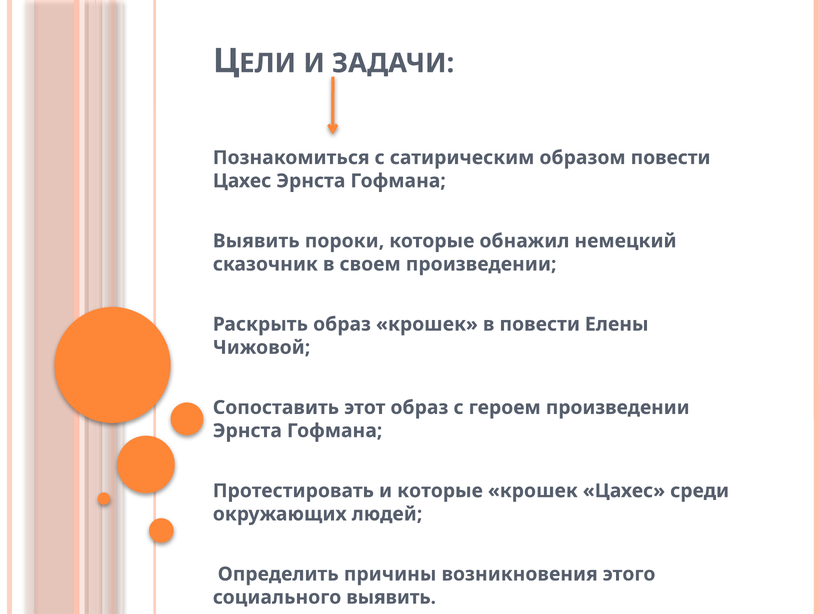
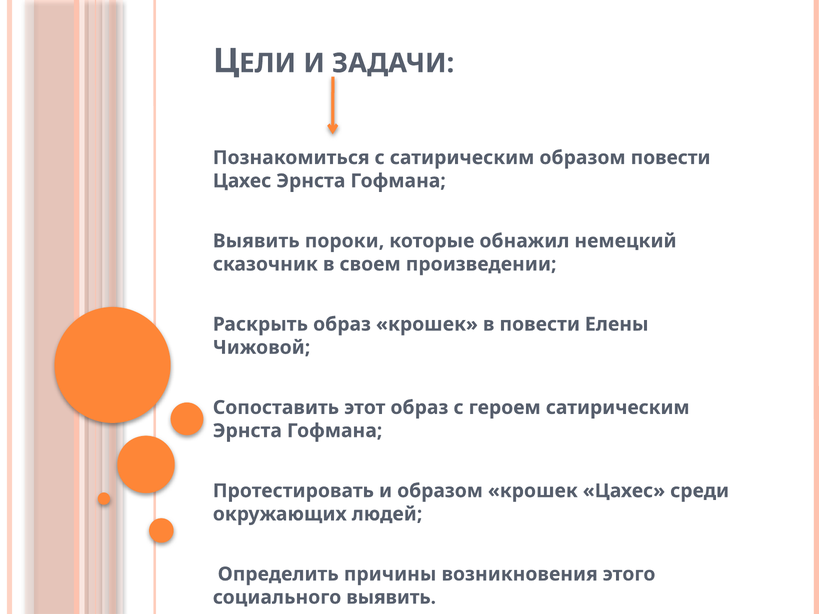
героем произведении: произведении -> сатирическим (618, 408)
и которые: которые -> образом (440, 491)
